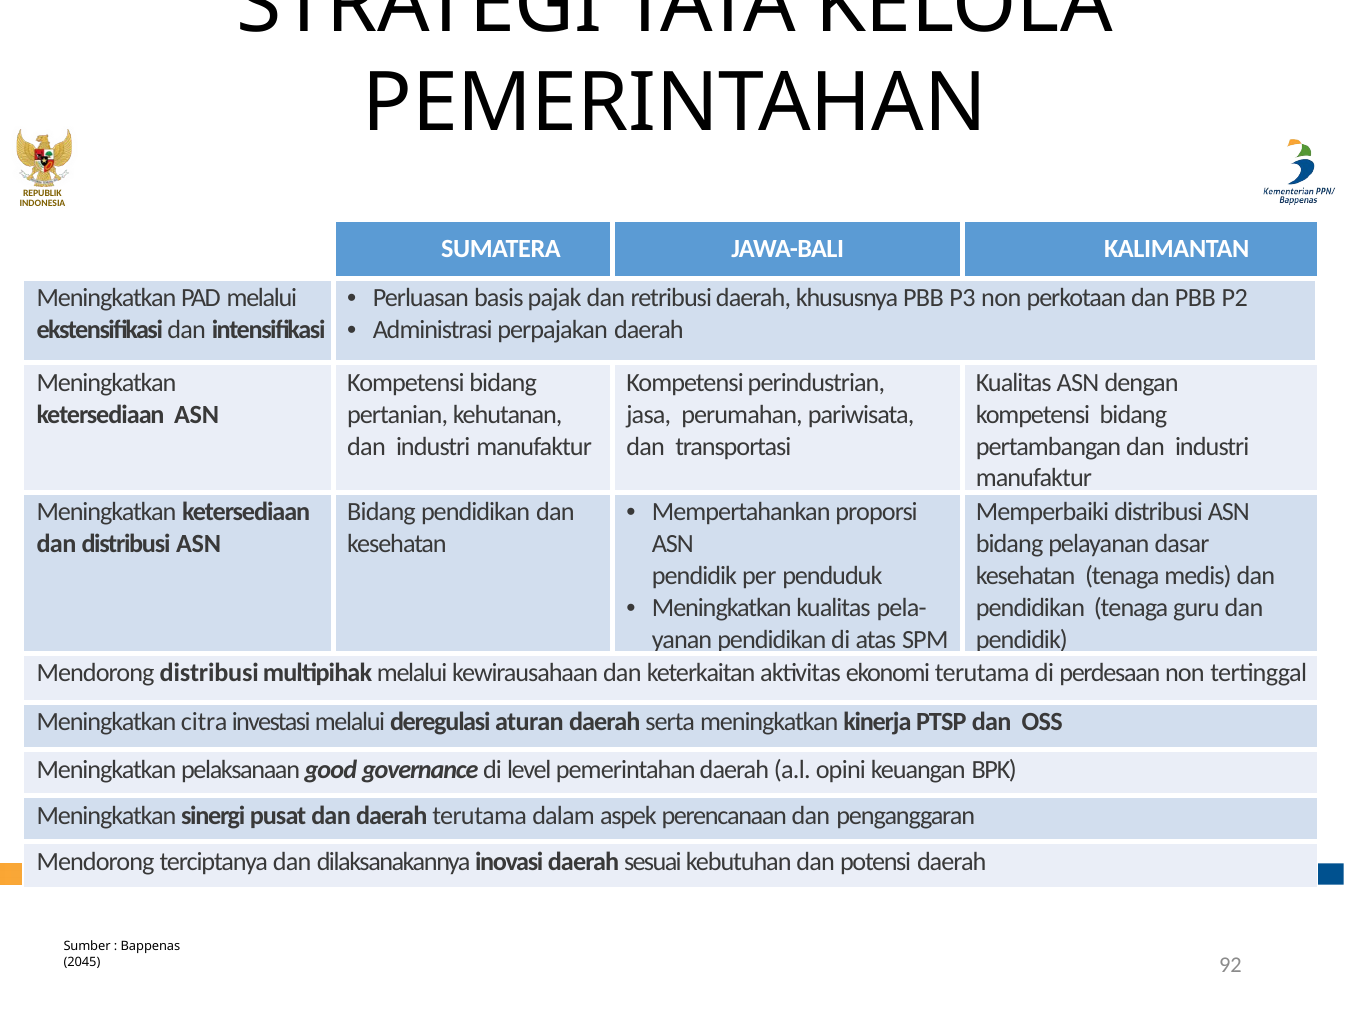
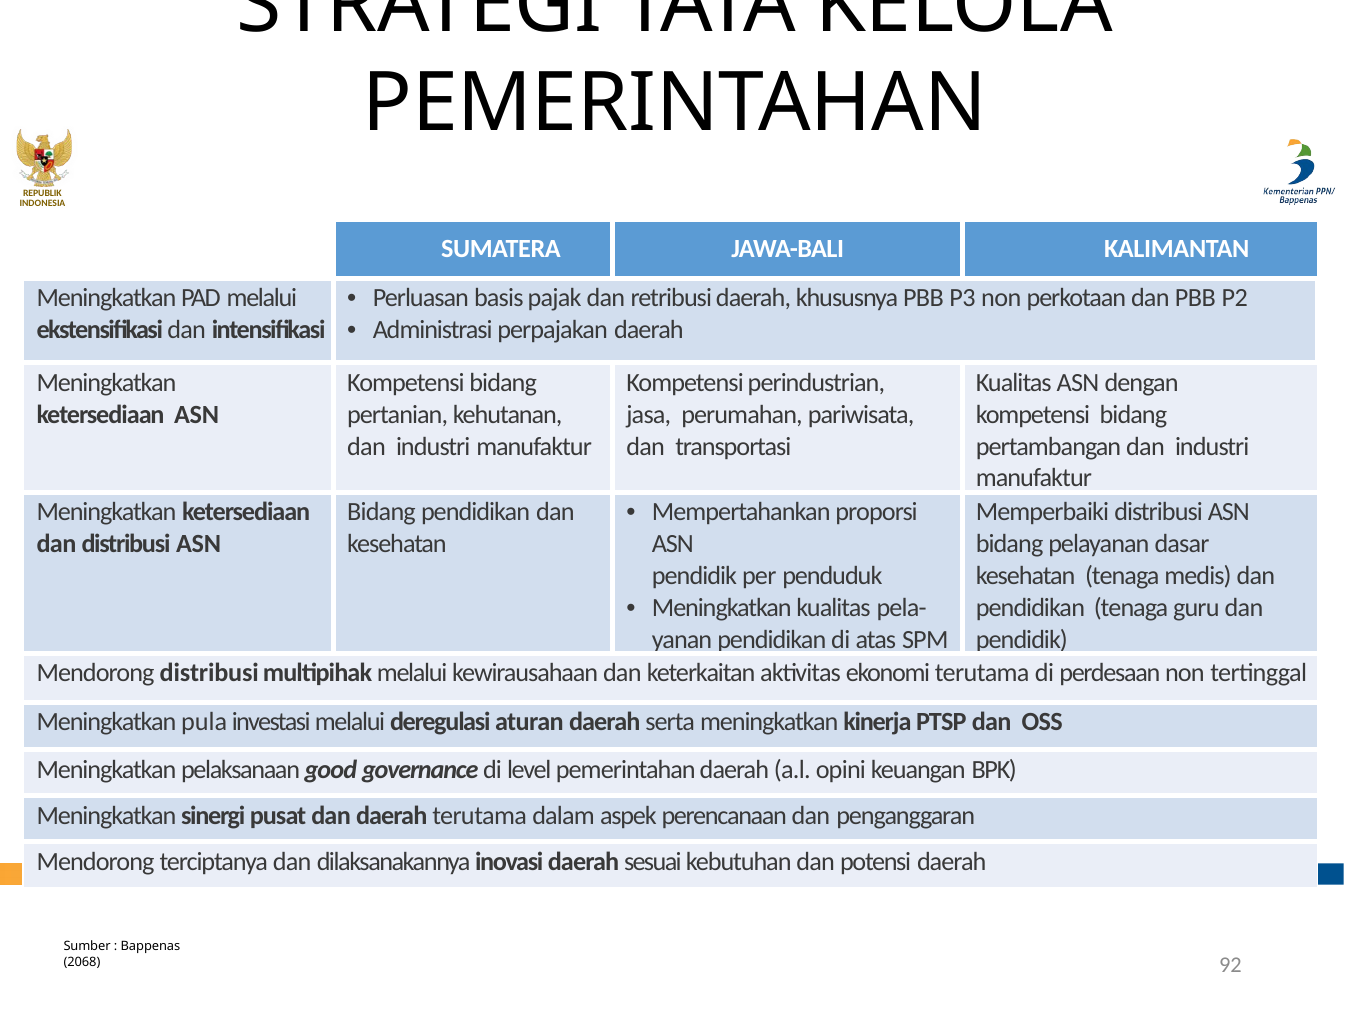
citra: citra -> pula (204, 722)
2045: 2045 -> 2068 (82, 962)
